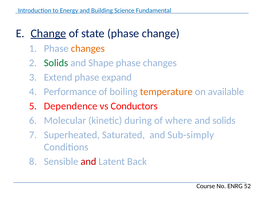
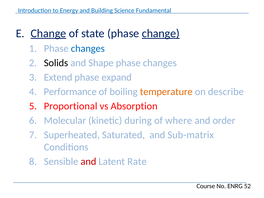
change underline: none -> present (161, 33)
changes colour: orange -> blue (88, 49)
Solids colour: green -> black (56, 63)
available: available -> describe (226, 92)
Dependence: Dependence -> Proportional (71, 106)
Conductors: Conductors -> Absorption (134, 106)
and solids: solids -> order (224, 120)
Sub-simply: Sub-simply -> Sub-matrix (191, 135)
Back: Back -> Rate (137, 162)
